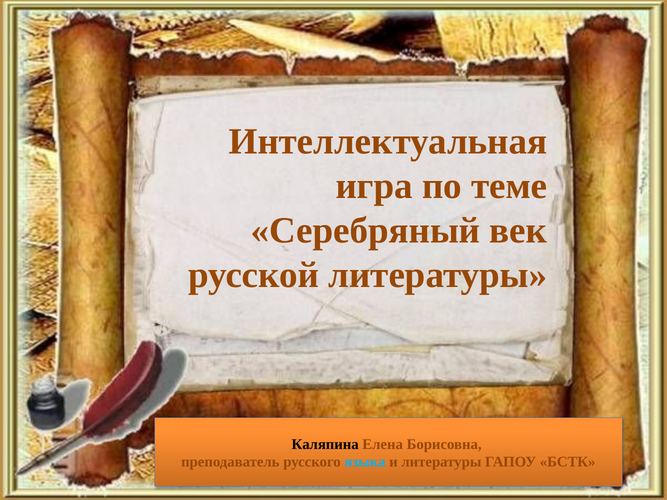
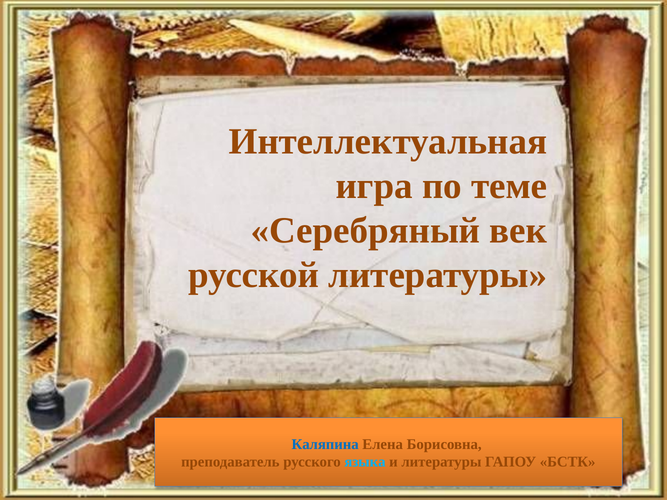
Каляпина colour: black -> blue (325, 444)
